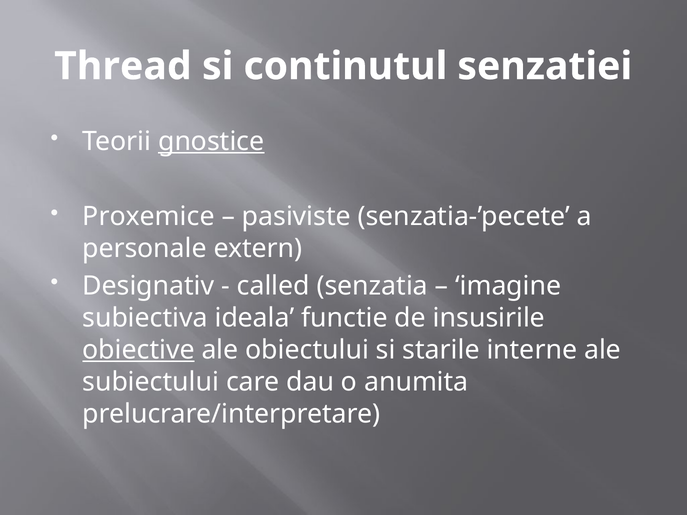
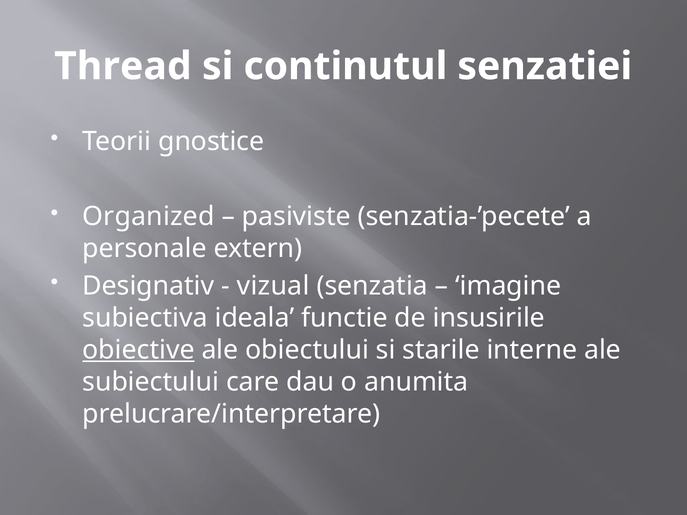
gnostice underline: present -> none (211, 142)
Proxemice: Proxemice -> Organized (148, 216)
called: called -> vizual (273, 286)
